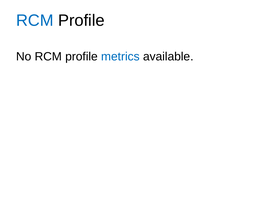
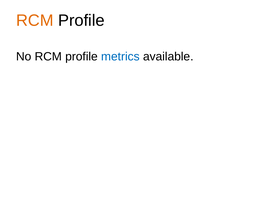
RCM colour: blue -> orange (35, 20)
